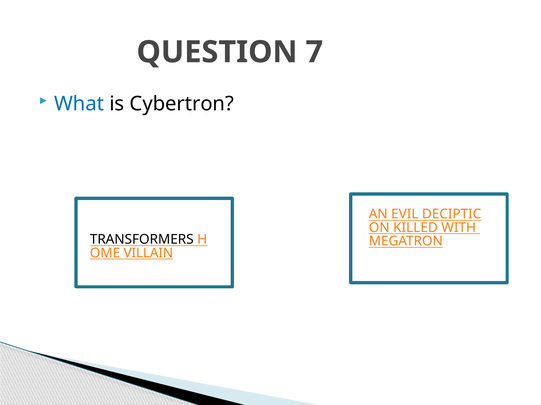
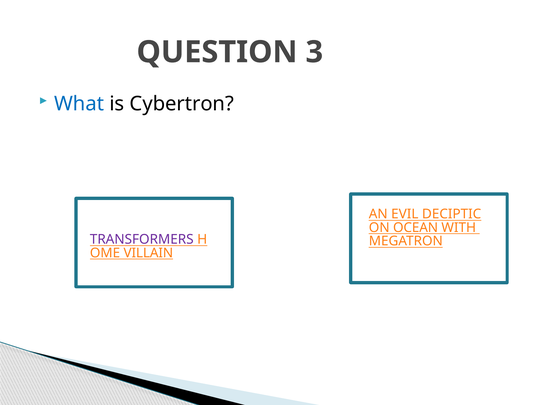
7: 7 -> 3 (314, 52)
KILLED: KILLED -> OCEAN (416, 228)
TRANSFORMERS colour: black -> purple (142, 240)
